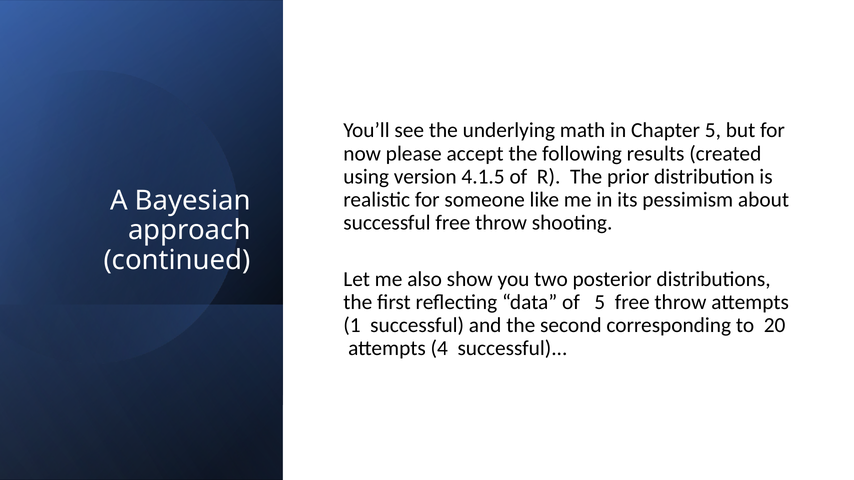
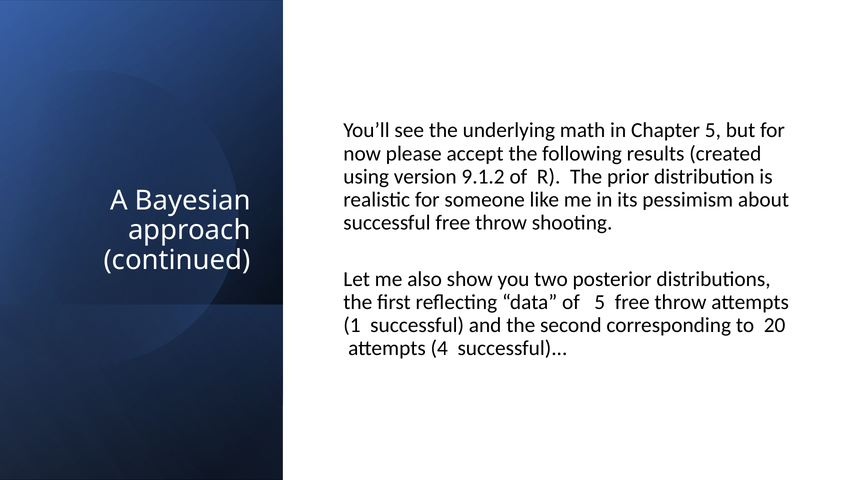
4.1.5: 4.1.5 -> 9.1.2 (483, 177)
